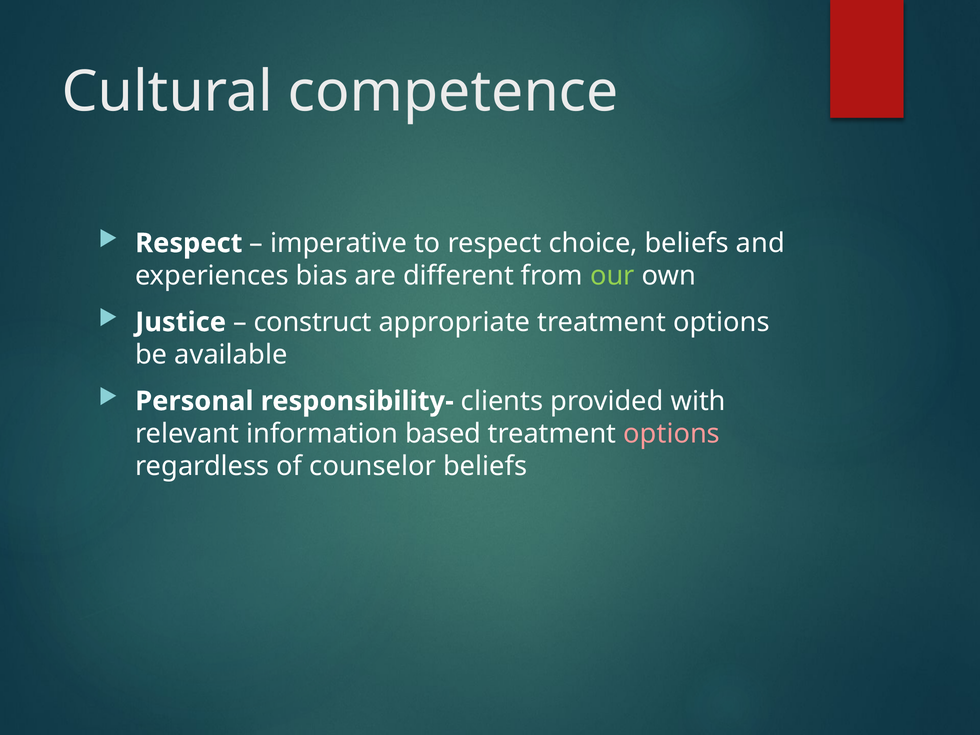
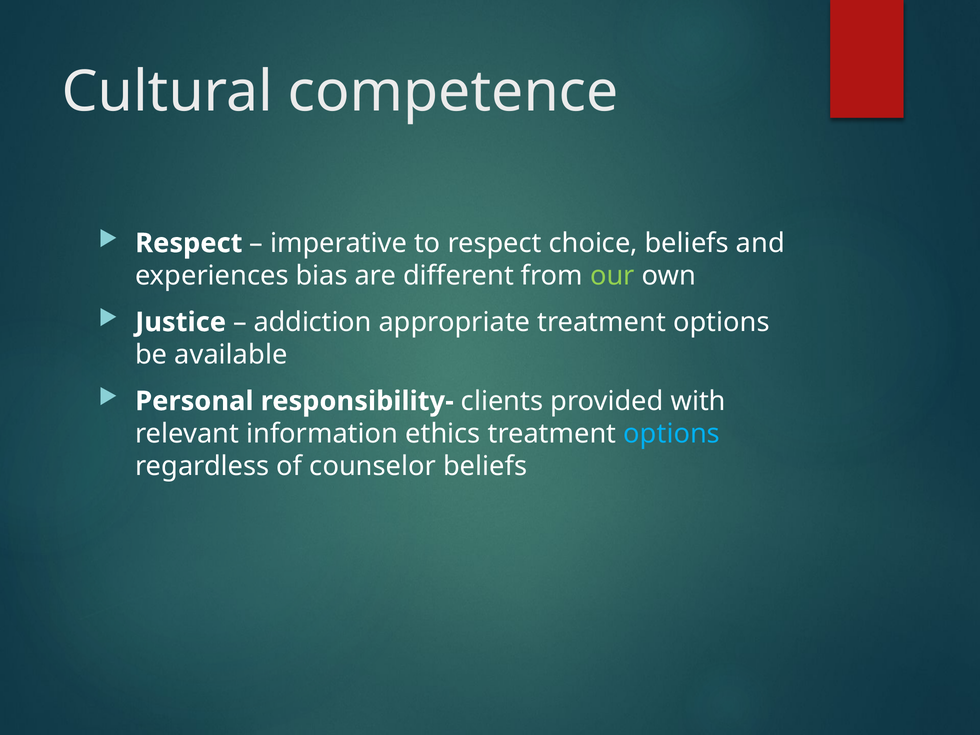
construct: construct -> addiction (313, 322)
based: based -> ethics (443, 434)
options colour: pink -> light blue (672, 434)
